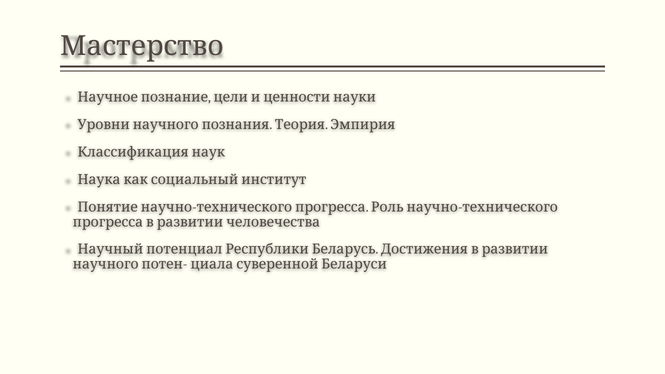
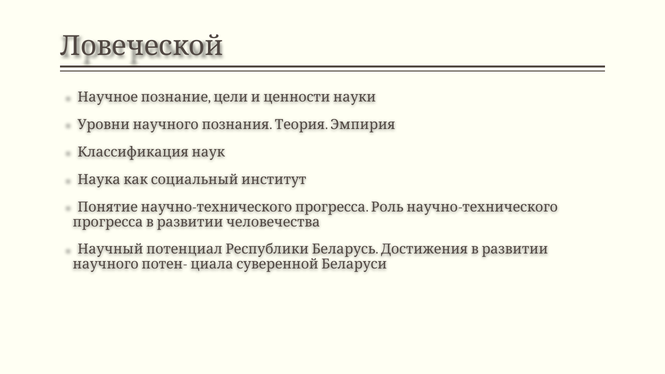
Мастерство: Мастерство -> Ловеческой (142, 46)
